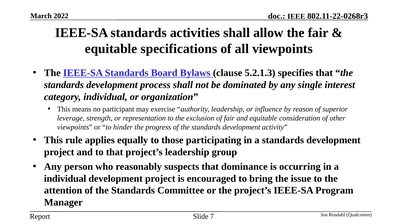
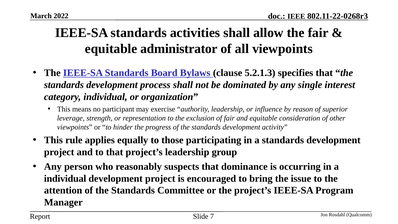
specifications: specifications -> administrator (179, 49)
